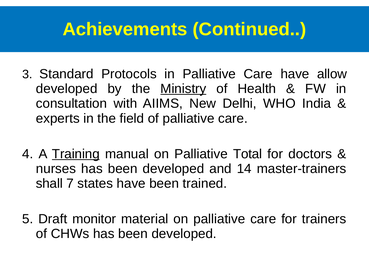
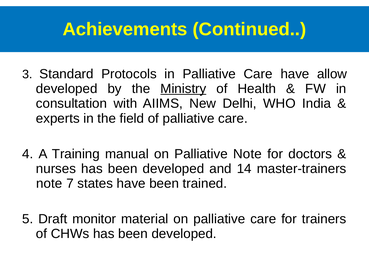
Training underline: present -> none (76, 154)
Palliative Total: Total -> Note (247, 154)
shall: shall -> note (49, 184)
